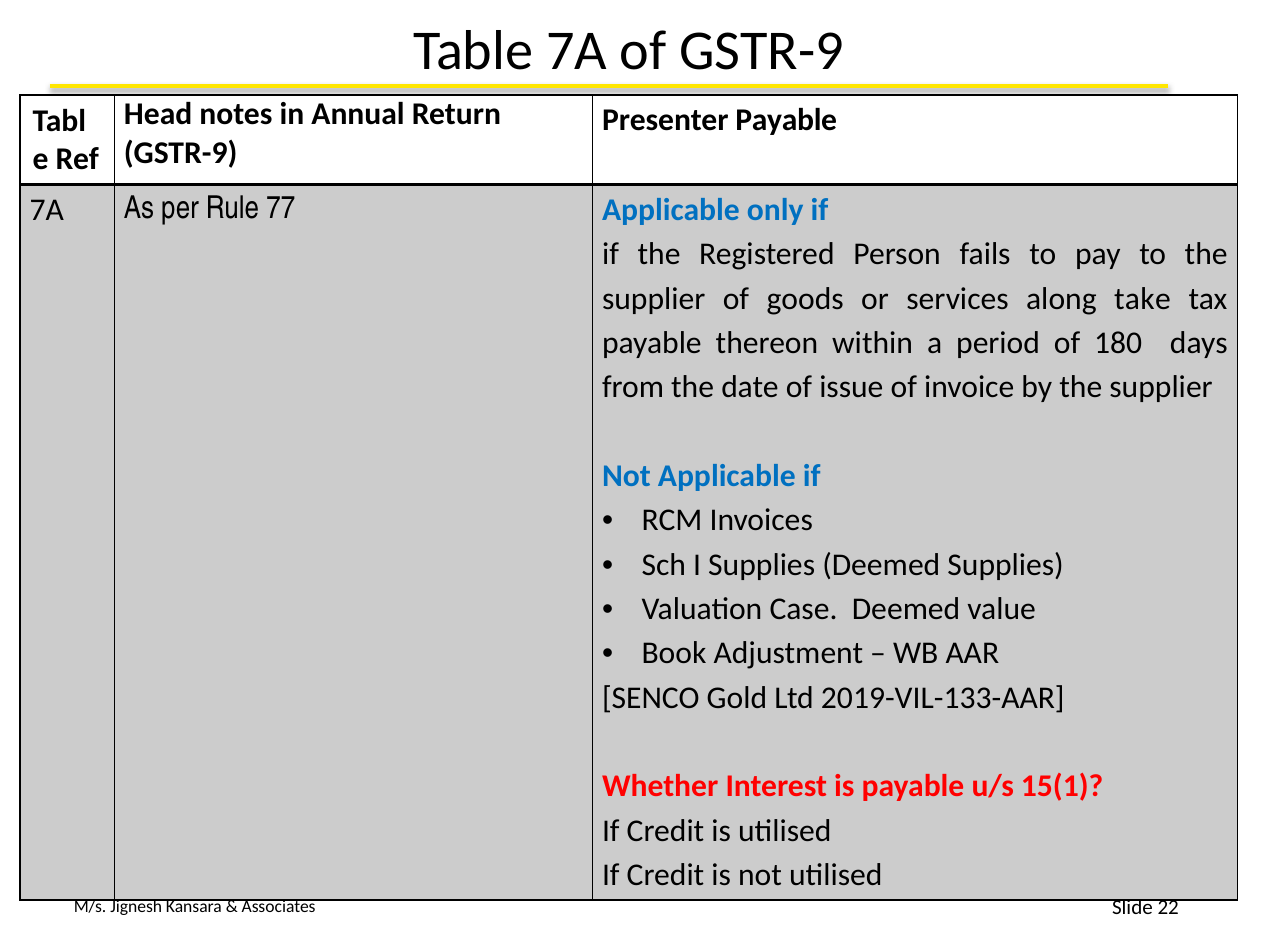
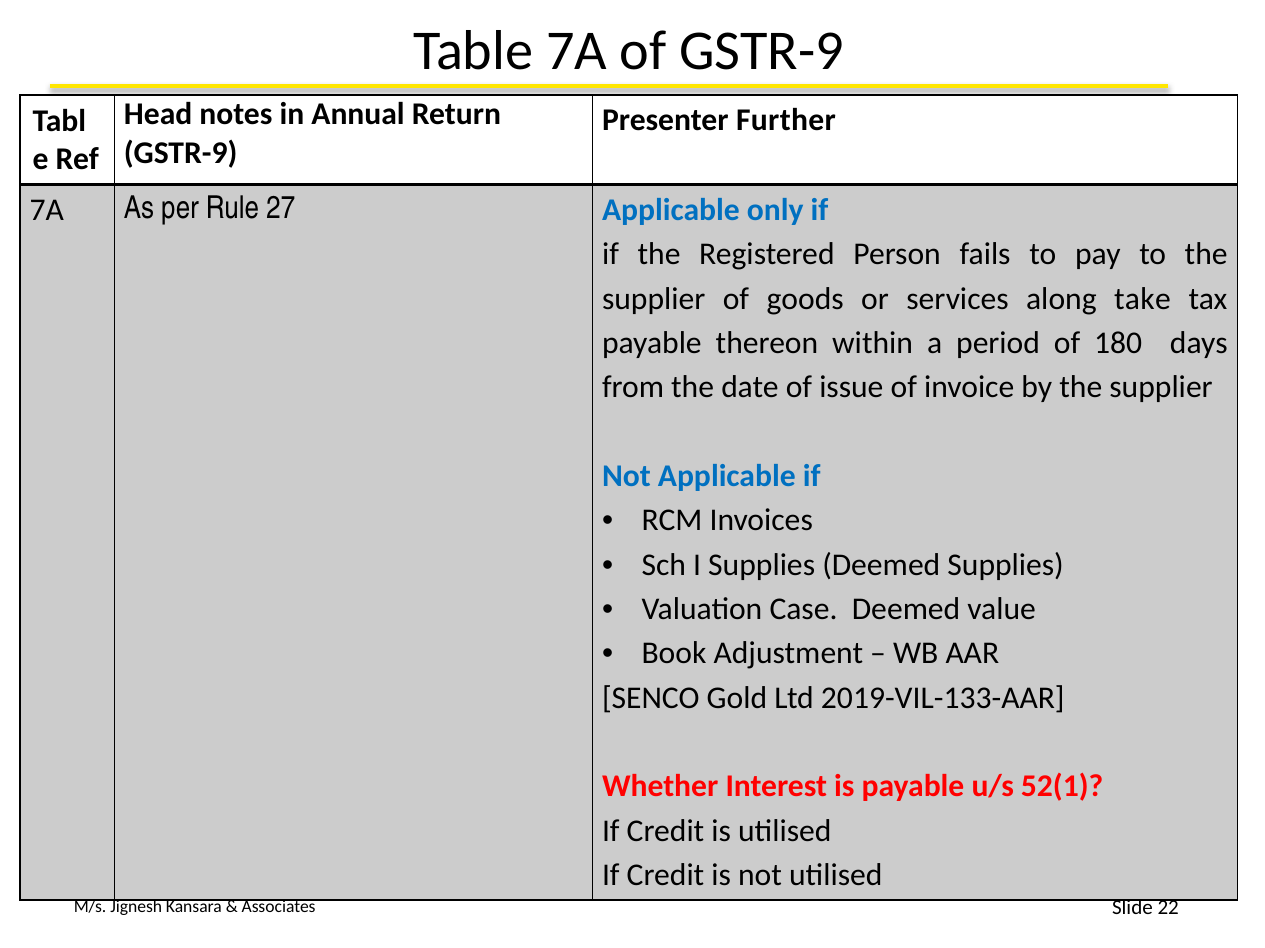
Presenter Payable: Payable -> Further (786, 120)
77: 77 -> 27 (281, 209)
15(1: 15(1 -> 52(1 (1062, 787)
